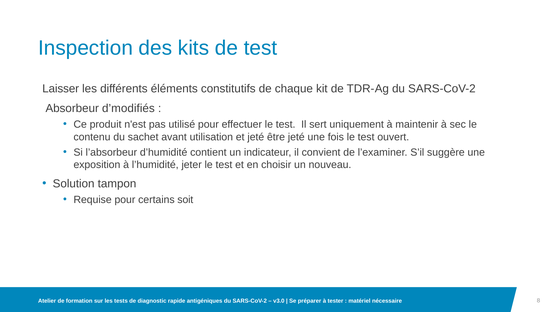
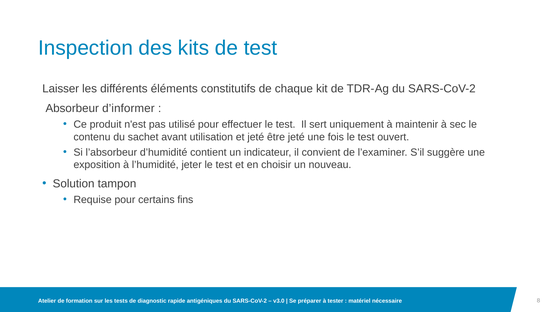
d’modifiés: d’modifiés -> d’informer (128, 109)
soit: soit -> fins (185, 200)
